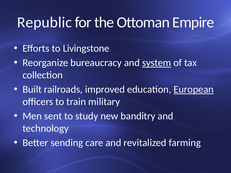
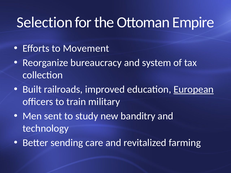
Republic: Republic -> Selection (45, 22)
Livingstone: Livingstone -> Movement (86, 48)
system underline: present -> none (157, 63)
